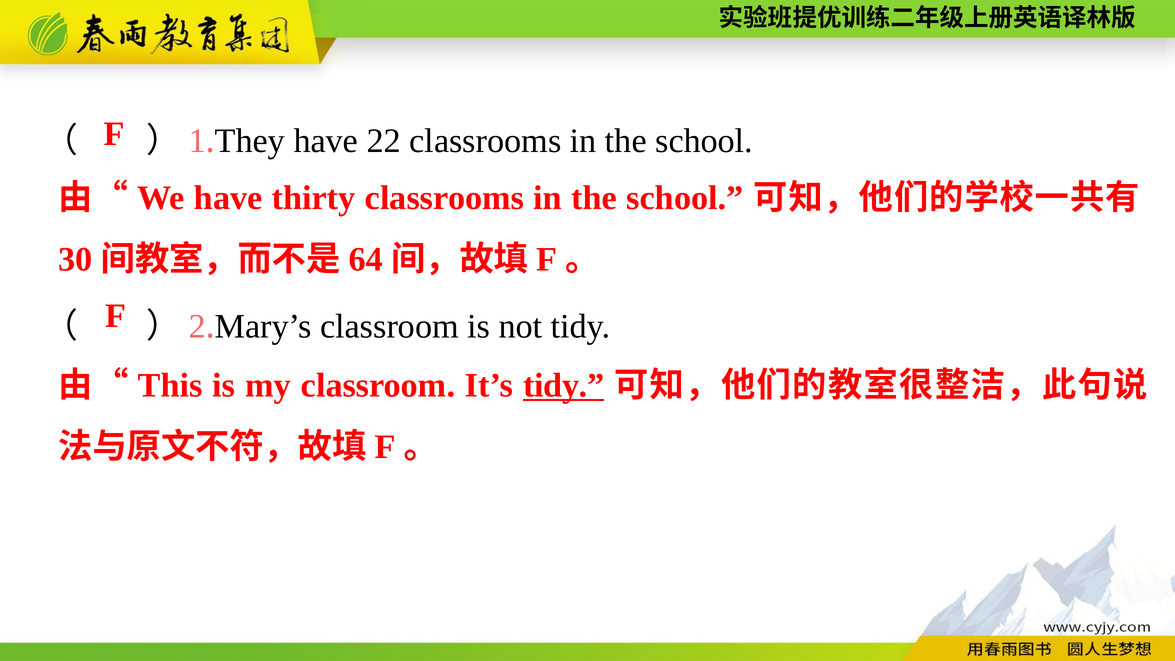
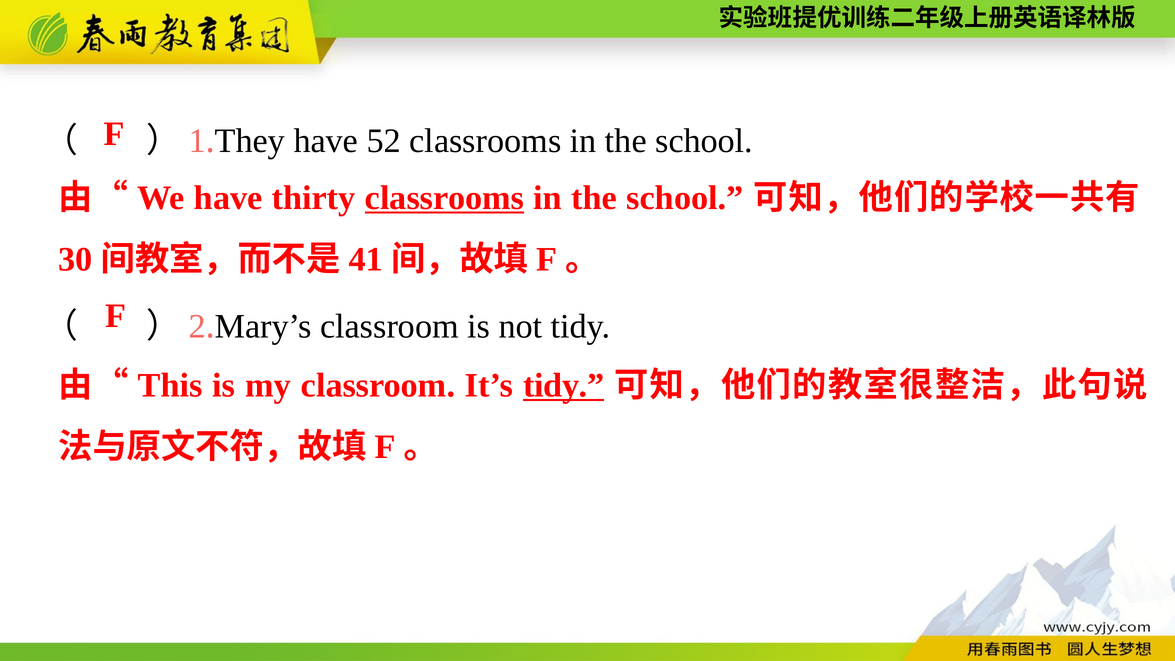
22: 22 -> 52 (384, 141)
classrooms underline: none -> present (444, 198)
64: 64 -> 41 (366, 260)
